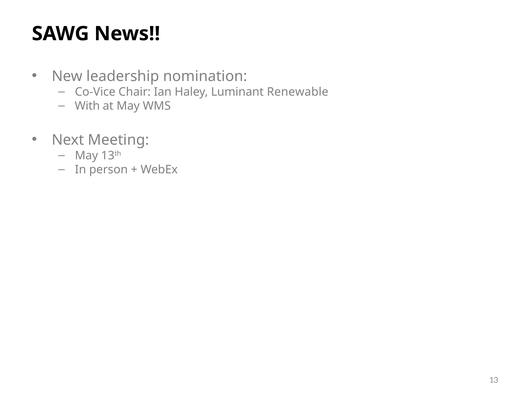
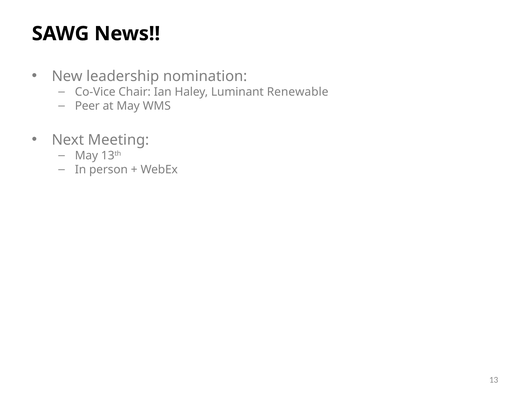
With: With -> Peer (87, 106)
